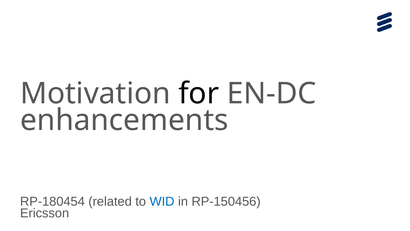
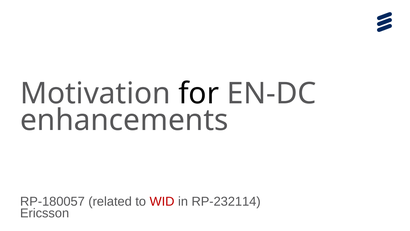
RP-180454: RP-180454 -> RP-180057 (52, 201)
WID colour: blue -> red (162, 201)
RP-150456: RP-150456 -> RP-232114 (226, 201)
